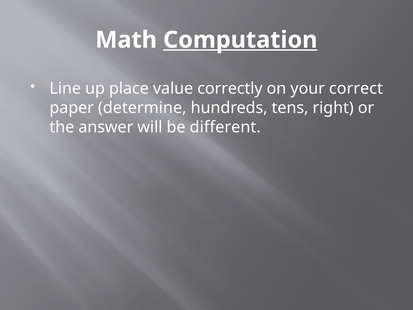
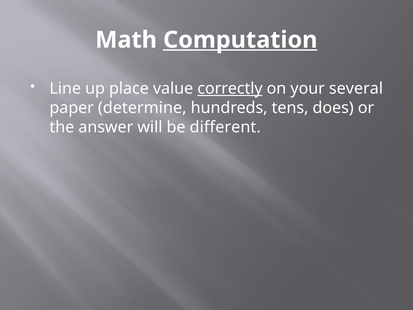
correctly underline: none -> present (230, 88)
correct: correct -> several (356, 88)
right: right -> does (333, 108)
